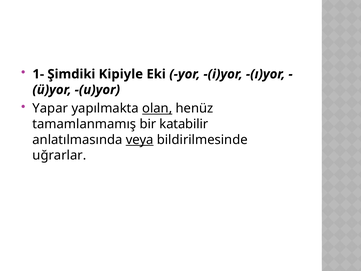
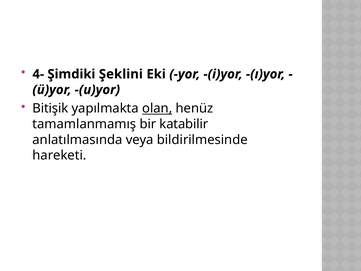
1-: 1- -> 4- (38, 74)
Kipiyle: Kipiyle -> Şeklini (121, 74)
Yapar: Yapar -> Bitişik (50, 108)
veya underline: present -> none (140, 140)
uğrarlar: uğrarlar -> hareketi (59, 155)
